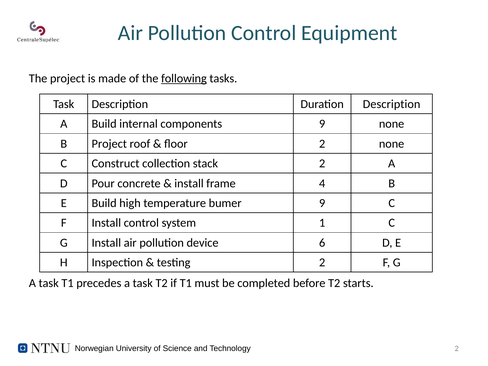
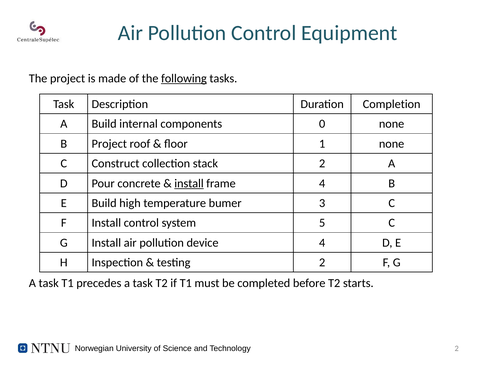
Duration Description: Description -> Completion (392, 104)
components 9: 9 -> 0 (322, 124)
floor 2: 2 -> 1 (322, 144)
install underline: none -> present (189, 183)
bumer 9: 9 -> 3 (322, 203)
1: 1 -> 5 (322, 223)
device 6: 6 -> 4 (322, 243)
